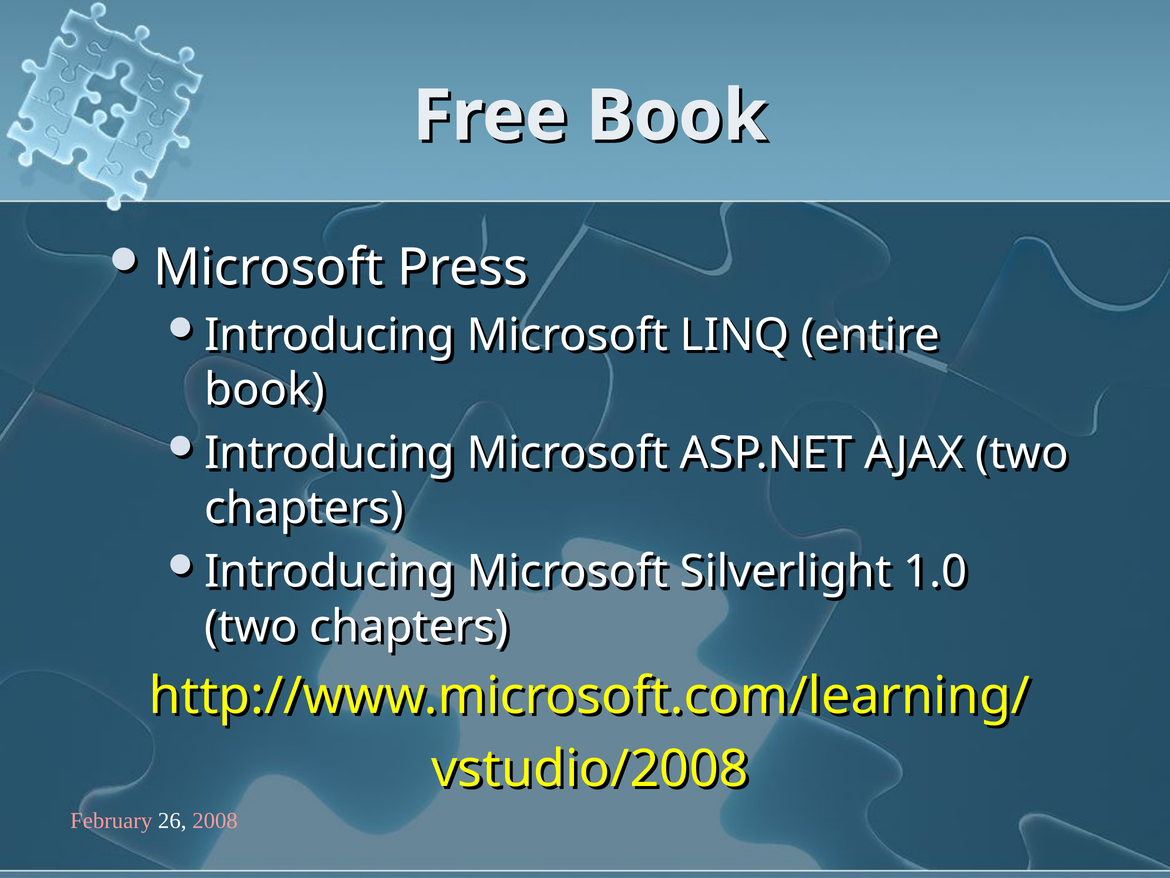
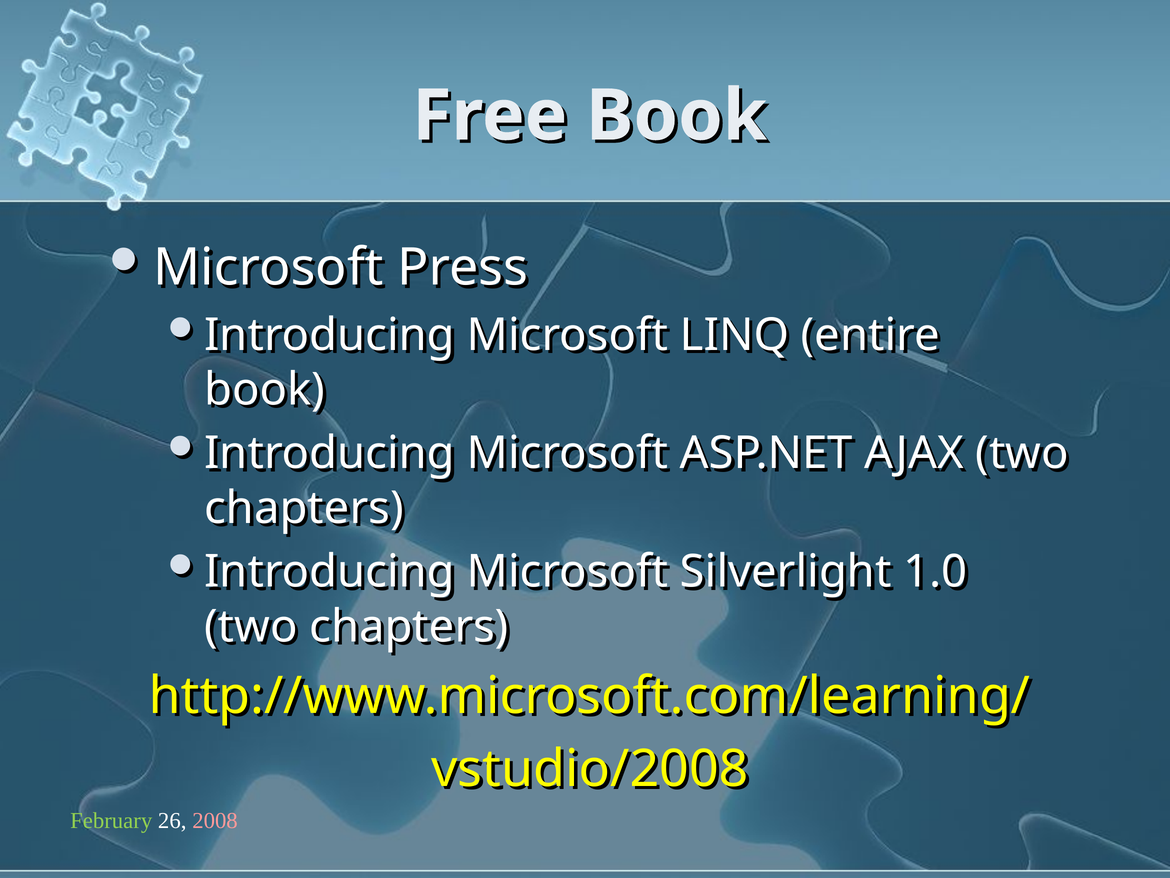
February colour: pink -> light green (111, 820)
